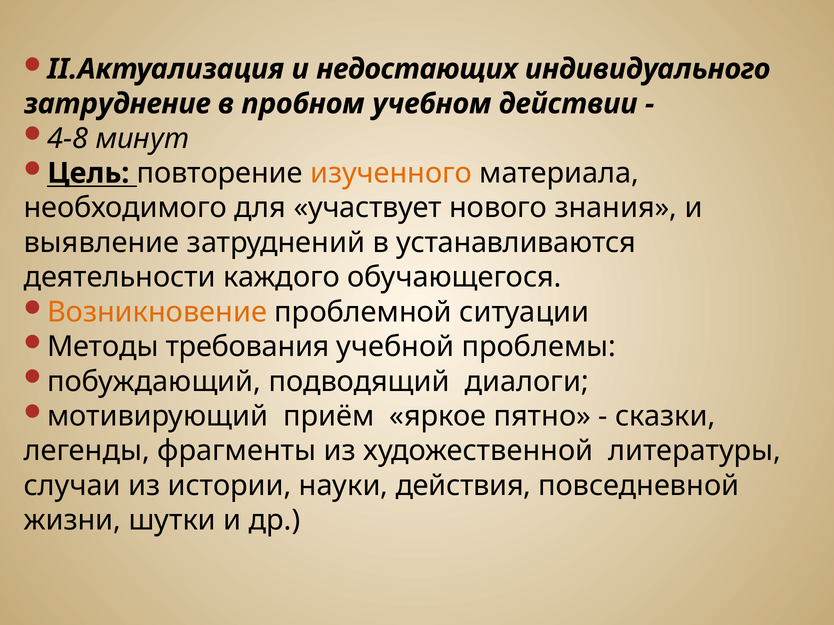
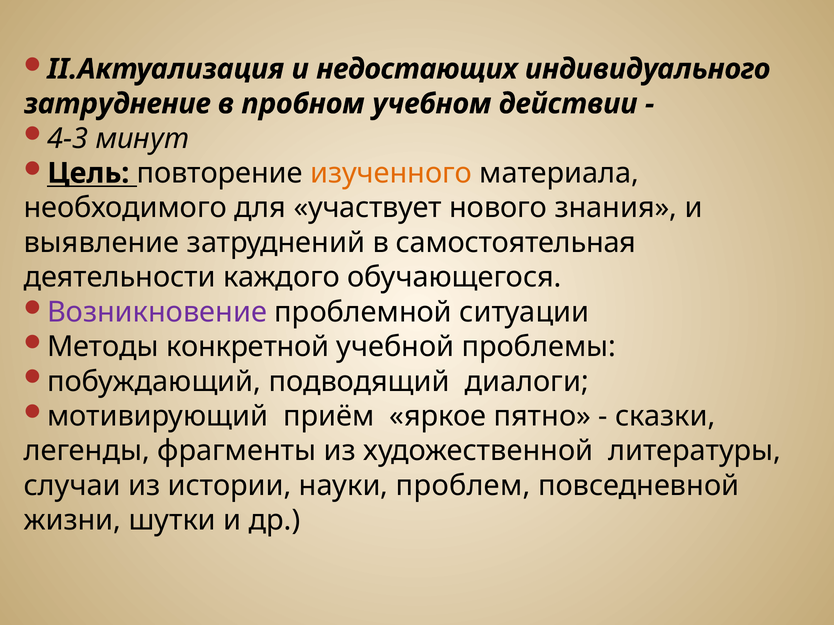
4-8: 4-8 -> 4-3 (68, 139)
устанавливаются: устанавливаются -> самостоятельная (516, 243)
Возникновение colour: orange -> purple (157, 312)
требования: требования -> конкретной (248, 347)
действия: действия -> проблем (463, 486)
